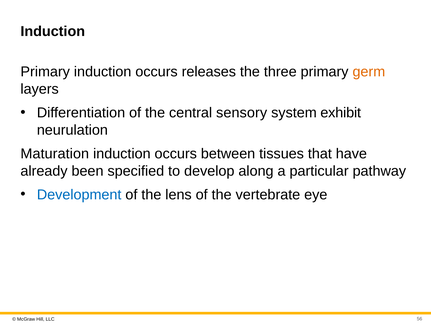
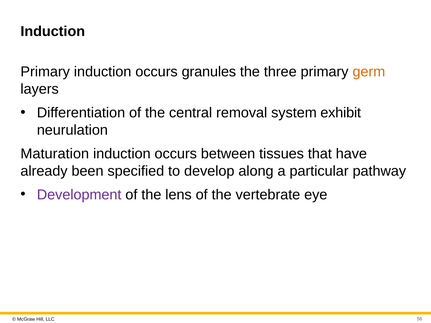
releases: releases -> granules (209, 72)
sensory: sensory -> removal (242, 113)
Development colour: blue -> purple (79, 195)
